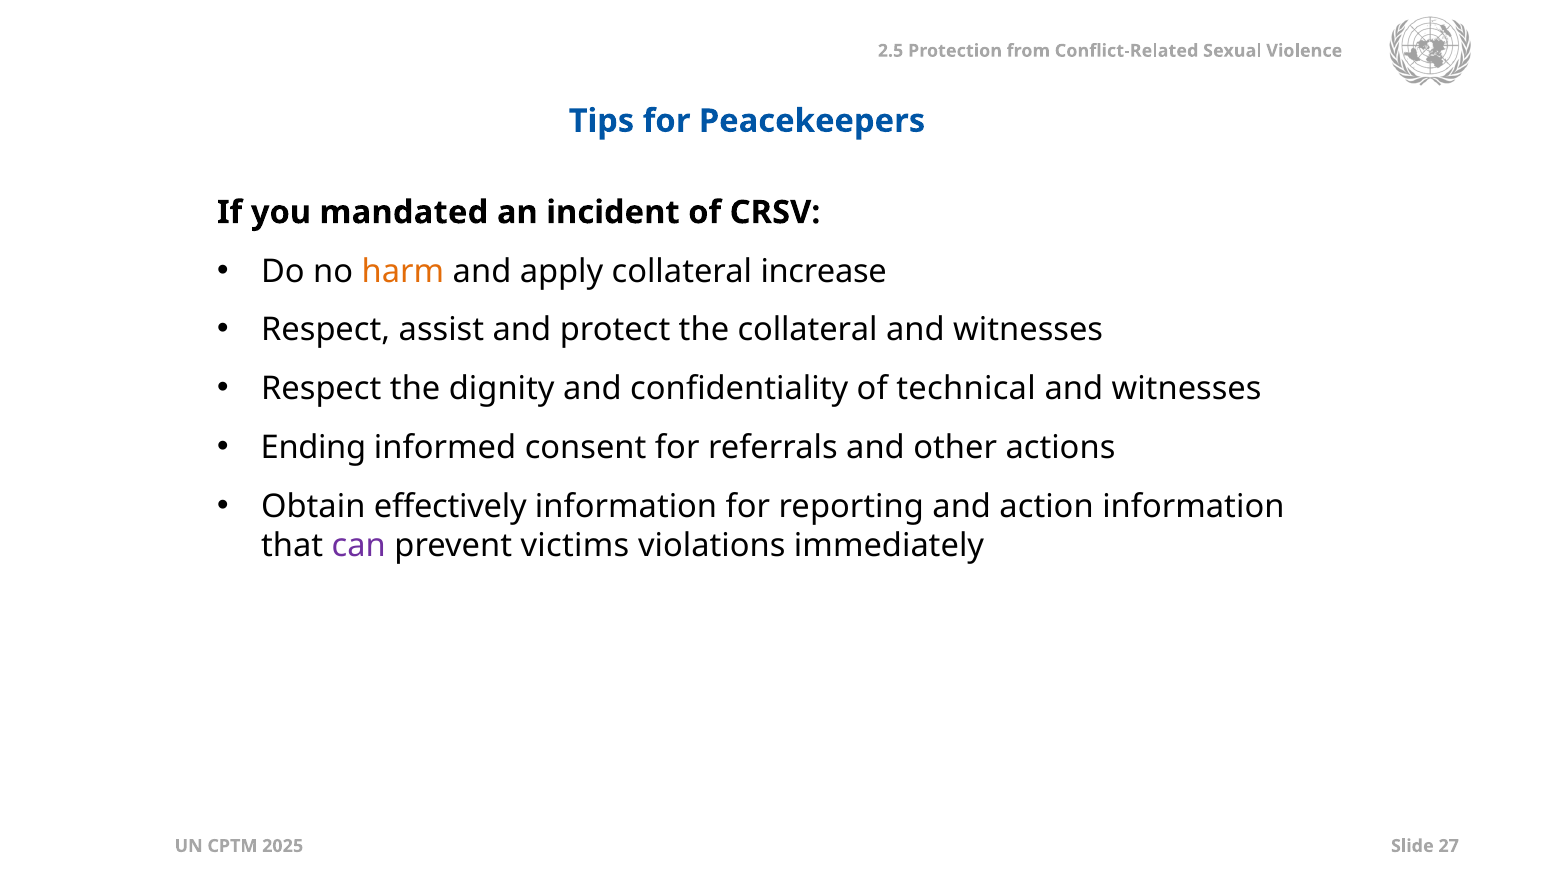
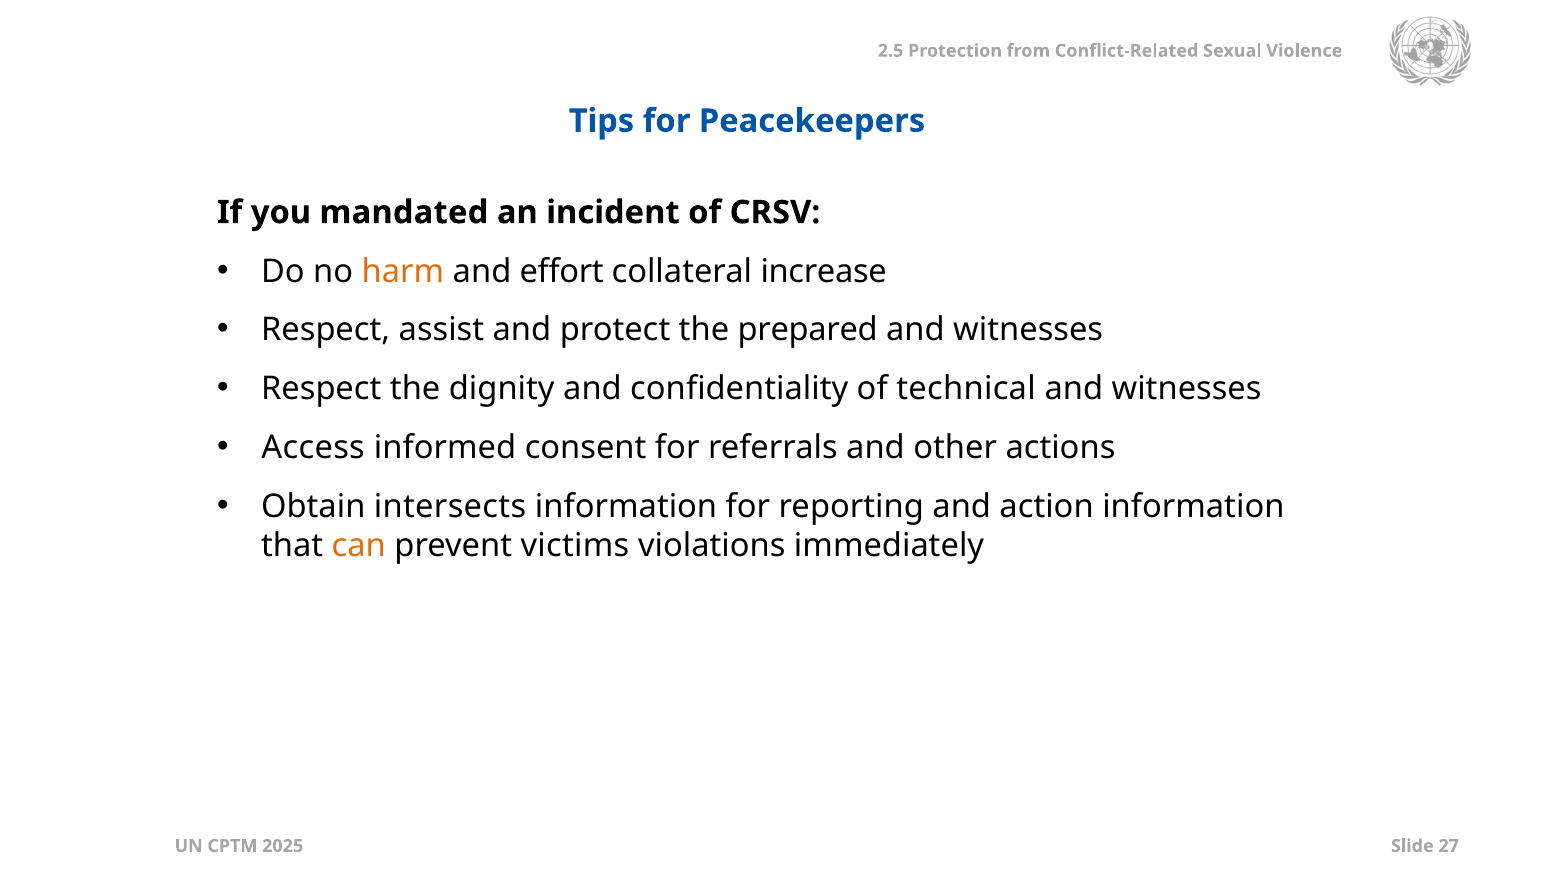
apply: apply -> effort (562, 271)
the collateral: collateral -> prepared (808, 330)
Ending: Ending -> Access (313, 448)
effectively: effectively -> intersects (450, 506)
can colour: purple -> orange (359, 545)
